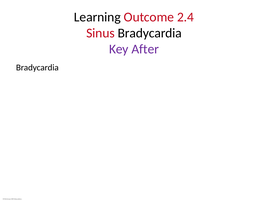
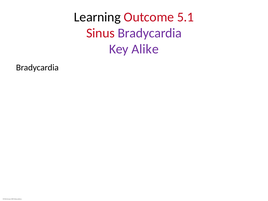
2.4: 2.4 -> 5.1 (185, 17)
Bradycardia colour: black -> purple (150, 33)
After: After -> Alike (145, 49)
